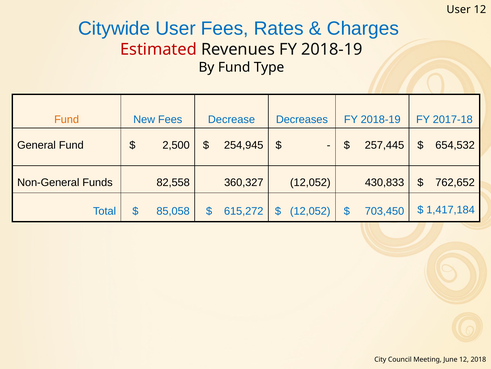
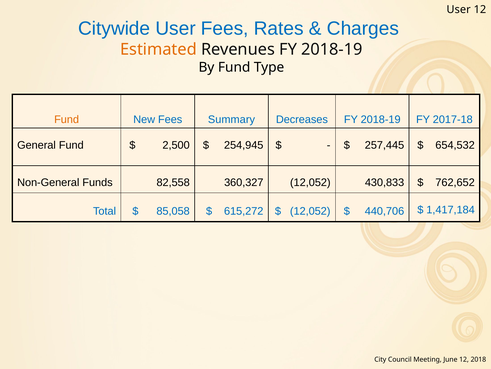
Estimated colour: red -> orange (158, 49)
Decrease: Decrease -> Summary (231, 119)
703,450: 703,450 -> 440,706 (384, 211)
